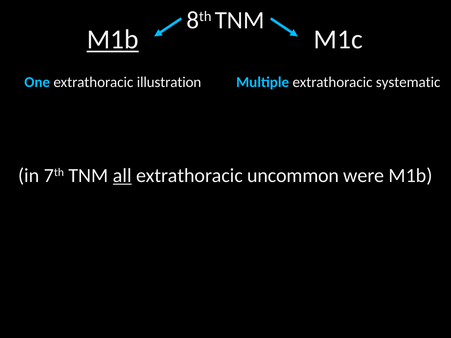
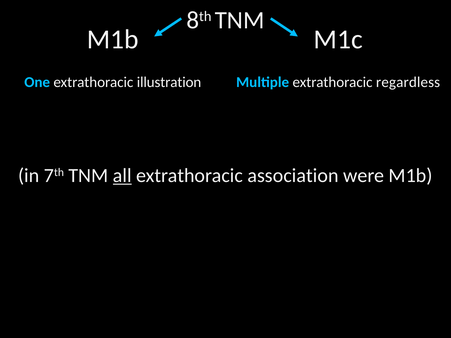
M1b underline: present -> none (113, 40)
systematic: systematic -> regardless (408, 82)
uncommon: uncommon -> association (293, 176)
